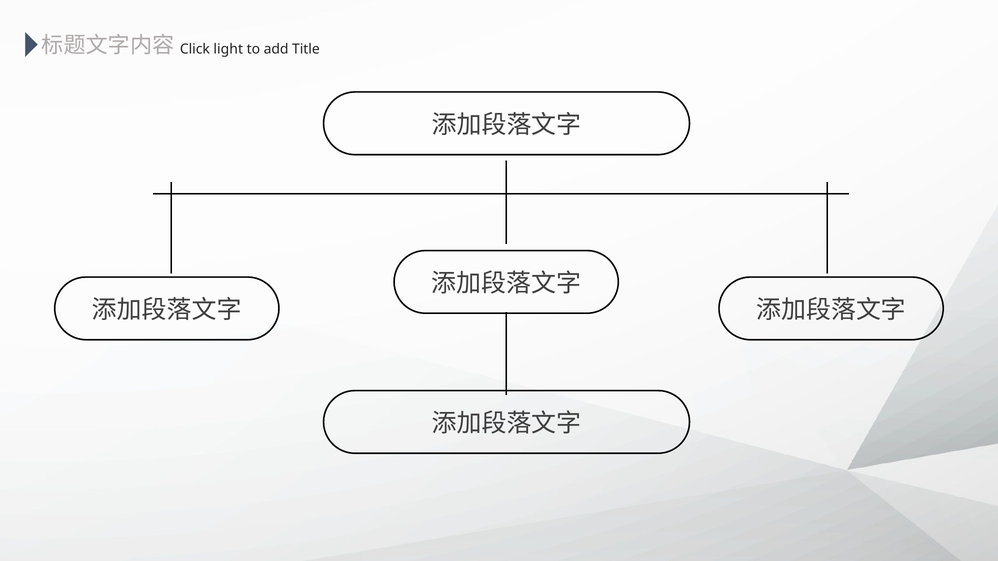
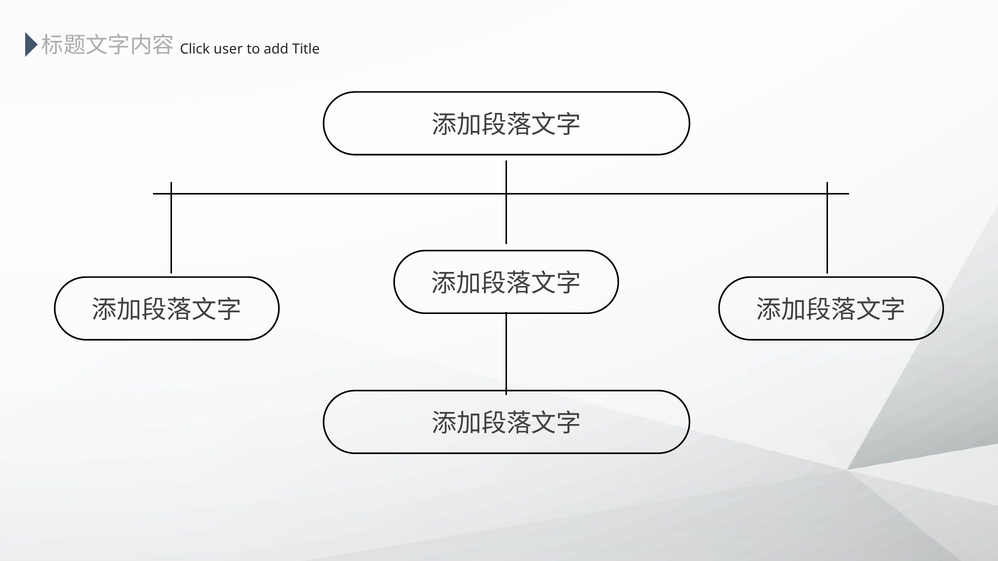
light: light -> user (228, 49)
